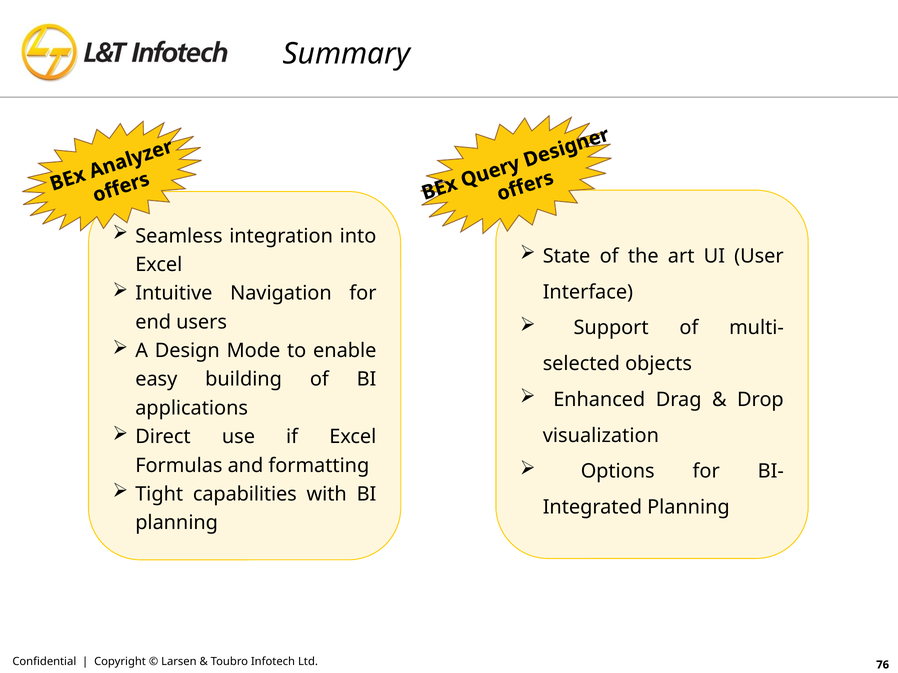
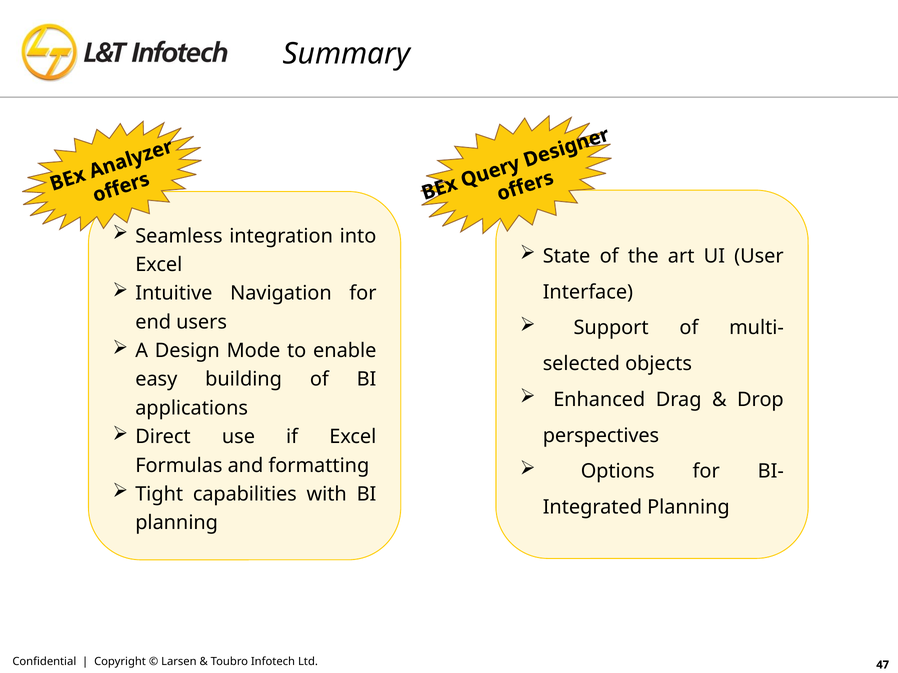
visualization: visualization -> perspectives (601, 436)
76: 76 -> 47 (883, 665)
